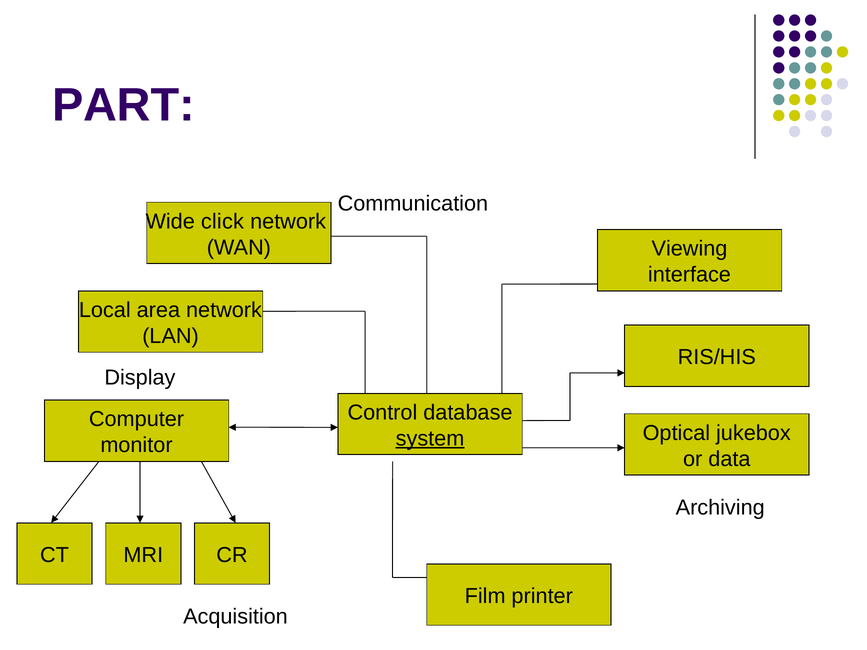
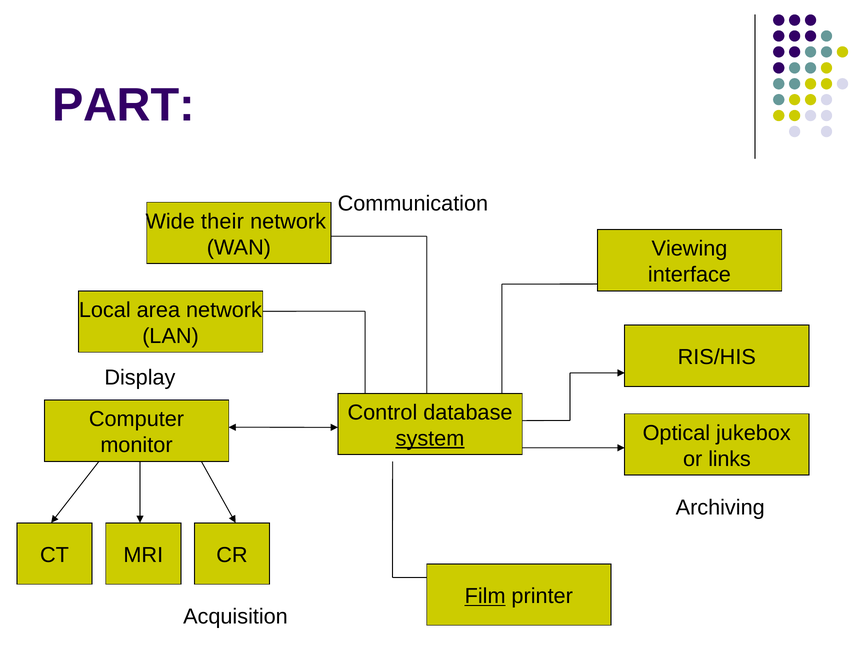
click: click -> their (222, 222)
data: data -> links (730, 459)
Film underline: none -> present (485, 596)
